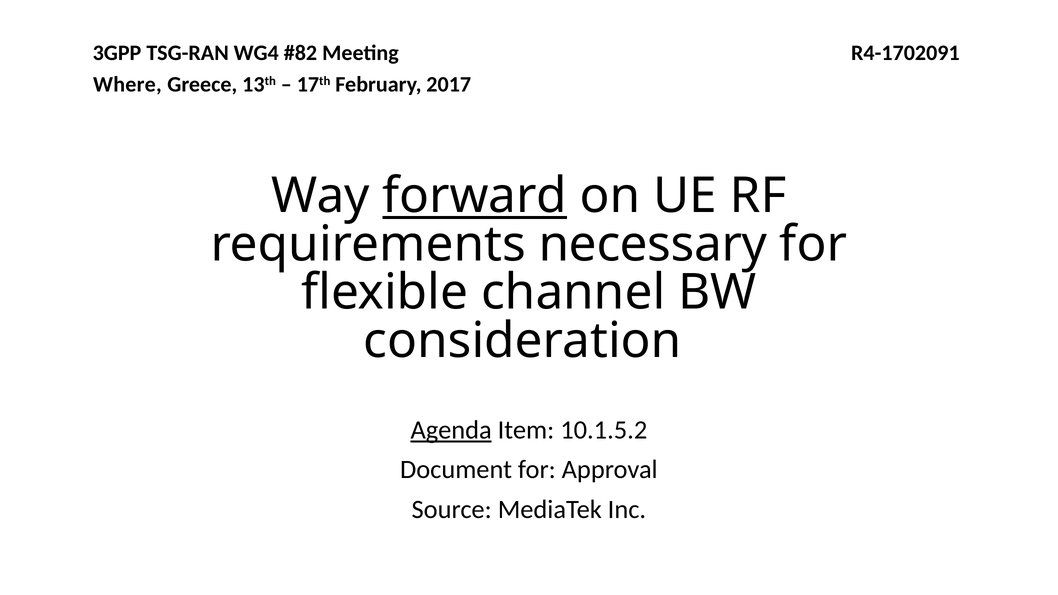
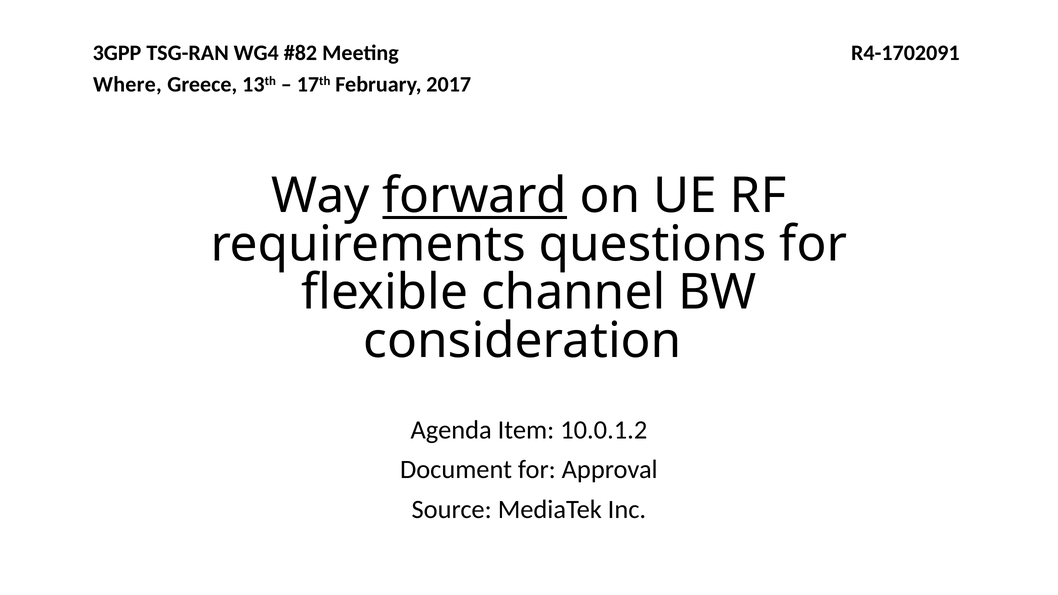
necessary: necessary -> questions (653, 244)
Agenda underline: present -> none (451, 430)
10.1.5.2: 10.1.5.2 -> 10.0.1.2 (604, 430)
